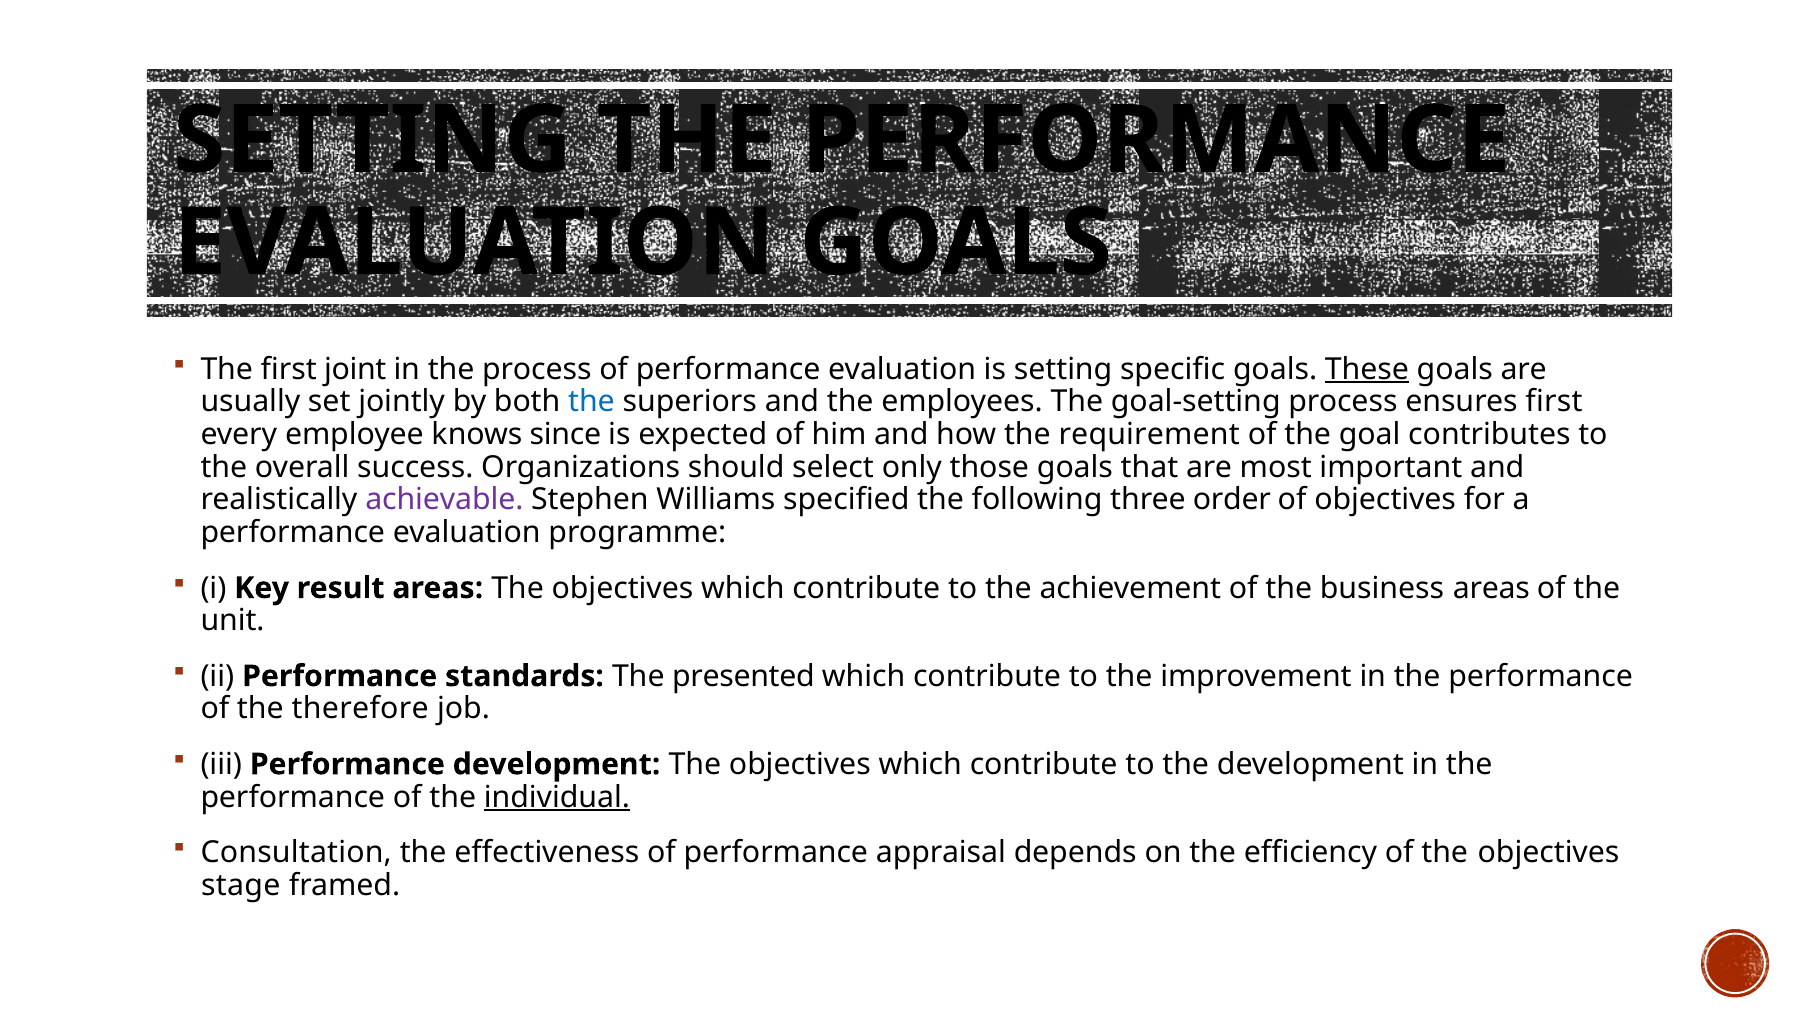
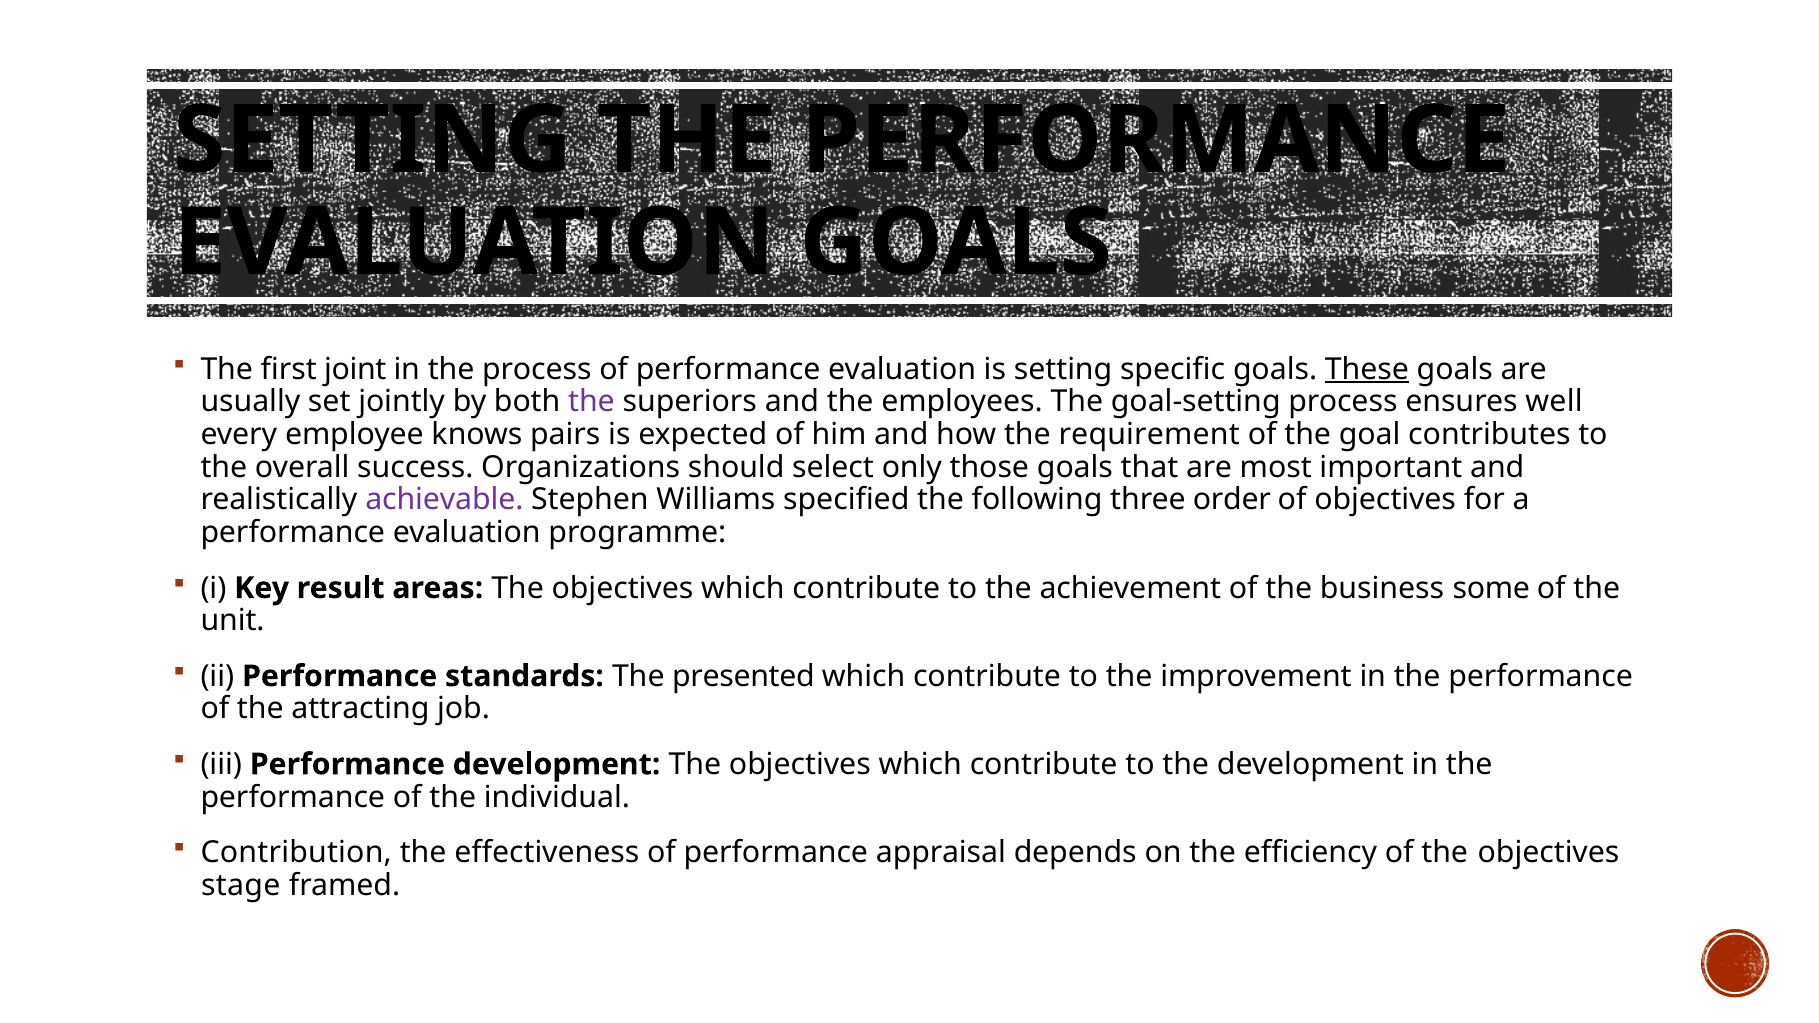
the colour: blue -> purple (592, 402)
ensures first: first -> well (1554, 402)
since: since -> pairs (565, 435)
business areas: areas -> some (1491, 588)
therefore: therefore -> attracting (360, 709)
individual underline: present -> none (557, 797)
Consultation: Consultation -> Contribution (296, 853)
